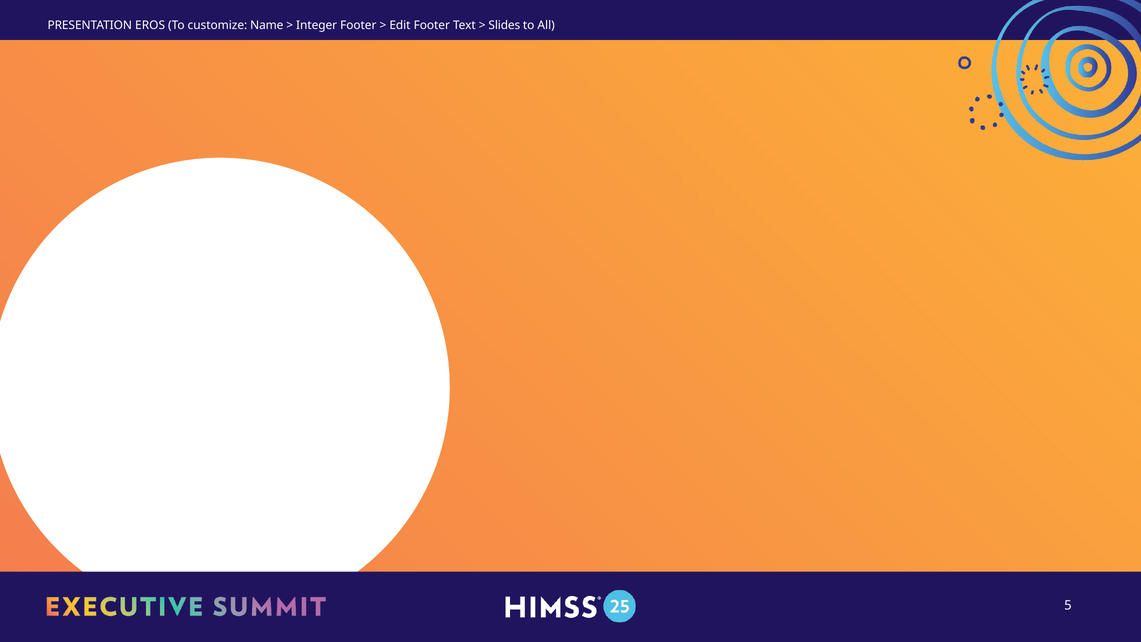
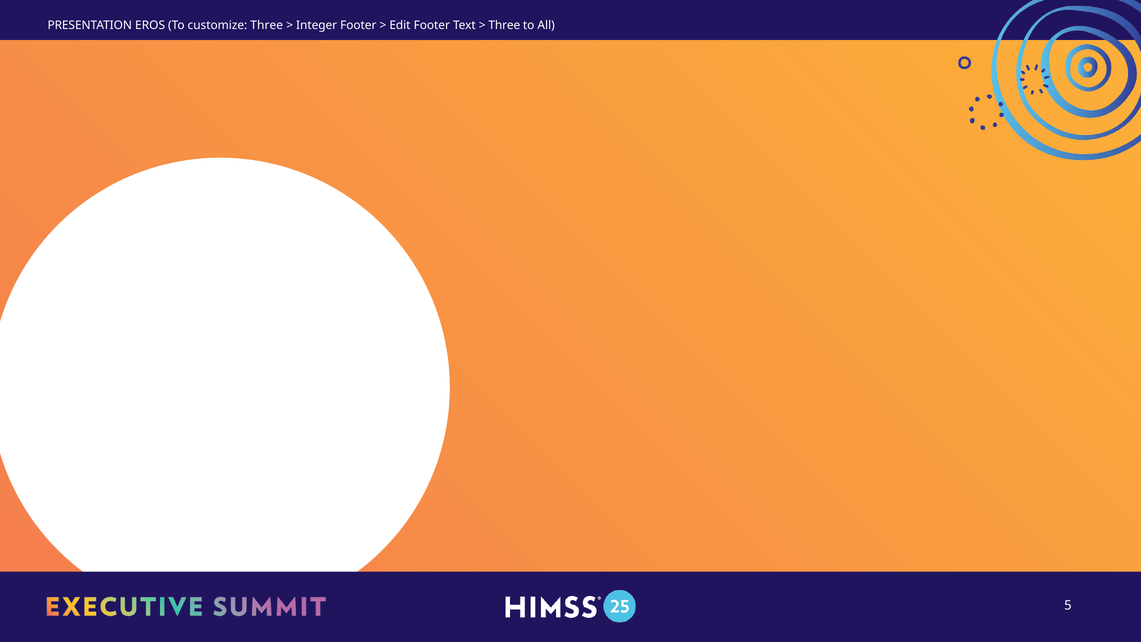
customize Name: Name -> Three (267, 25)
Slides: Slides -> Three (504, 25)
